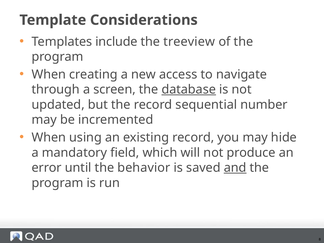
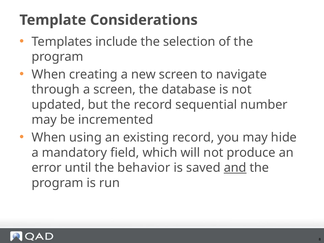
treeview: treeview -> selection (189, 42)
new access: access -> screen (178, 74)
database underline: present -> none (189, 90)
